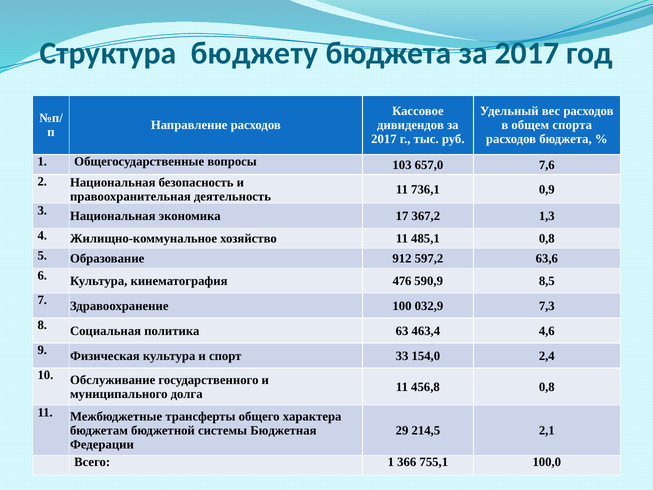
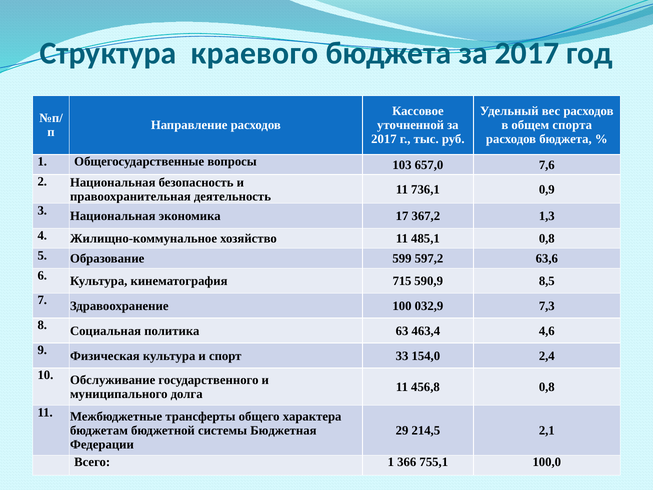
бюджету: бюджету -> краевого (255, 53)
дивидендов: дивидендов -> уточненной (411, 125)
912: 912 -> 599 (402, 259)
476: 476 -> 715 (402, 281)
